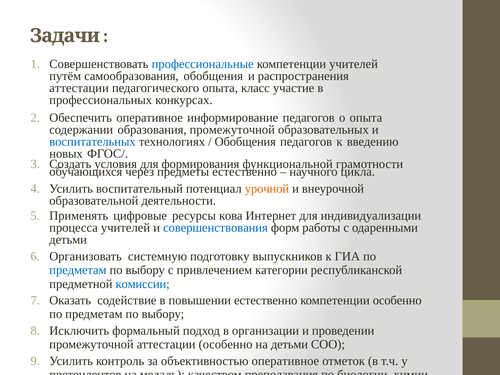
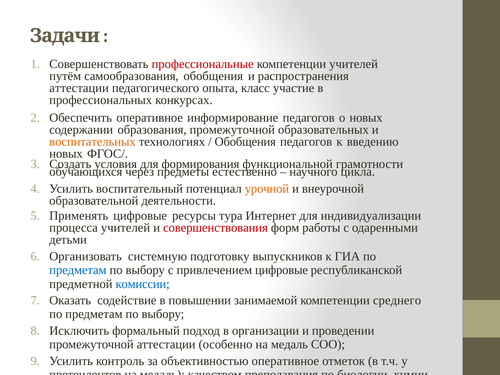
профессиональные colour: blue -> red (203, 64)
о опыта: опыта -> новых (366, 118)
воспитательных colour: blue -> orange (92, 142)
кова: кова -> тура (231, 216)
совершенствования colour: blue -> red (215, 228)
привлечением категории: категории -> цифровые (281, 270)
повышении естественно: естественно -> занимаемой (266, 300)
компетенции особенно: особенно -> среднего (397, 300)
особенно на детьми: детьми -> медаль (289, 344)
